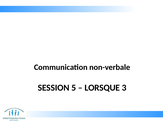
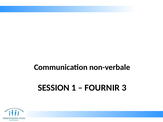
5: 5 -> 1 (74, 88)
LORSQUE: LORSQUE -> FOURNIR (102, 88)
